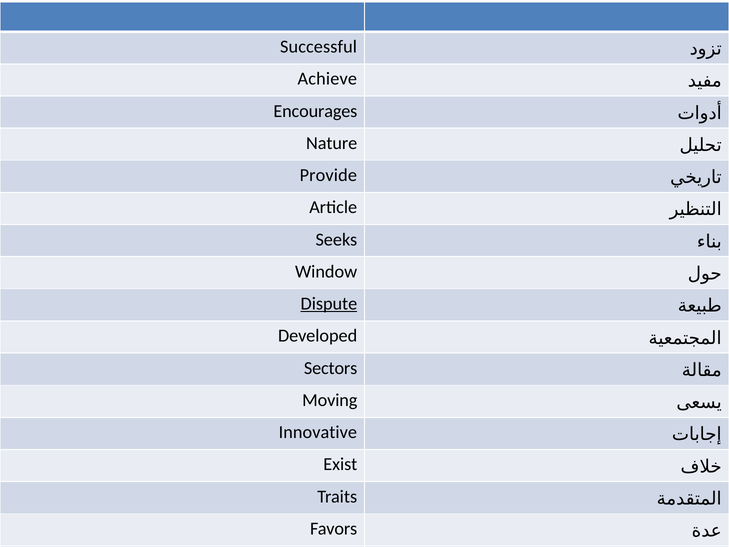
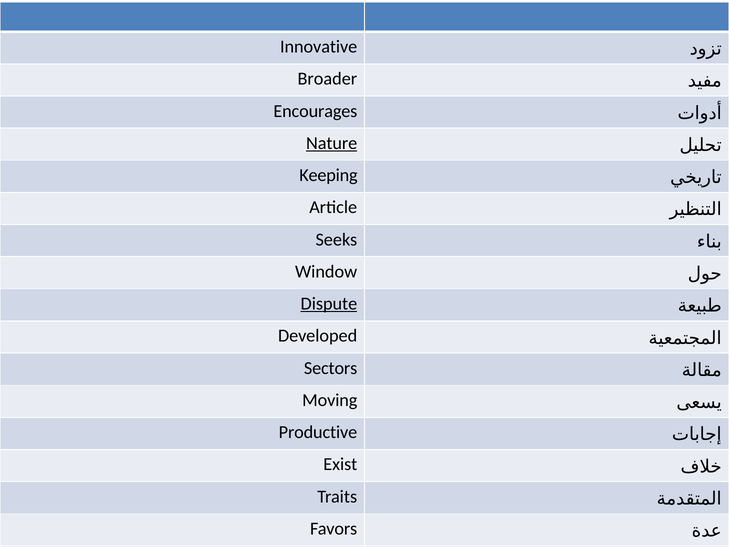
Successful: Successful -> Innovative (319, 47)
Achieve: Achieve -> Broader (327, 79)
Nature underline: none -> present (332, 143)
Provide: Provide -> Keeping (328, 175)
Innovative: Innovative -> Productive (318, 432)
